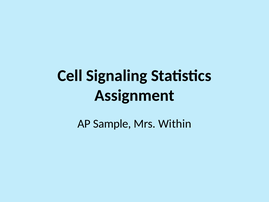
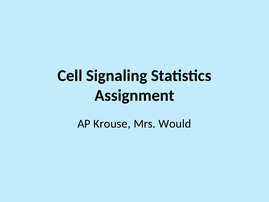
Sample: Sample -> Krouse (112, 124)
Within: Within -> Would (175, 124)
